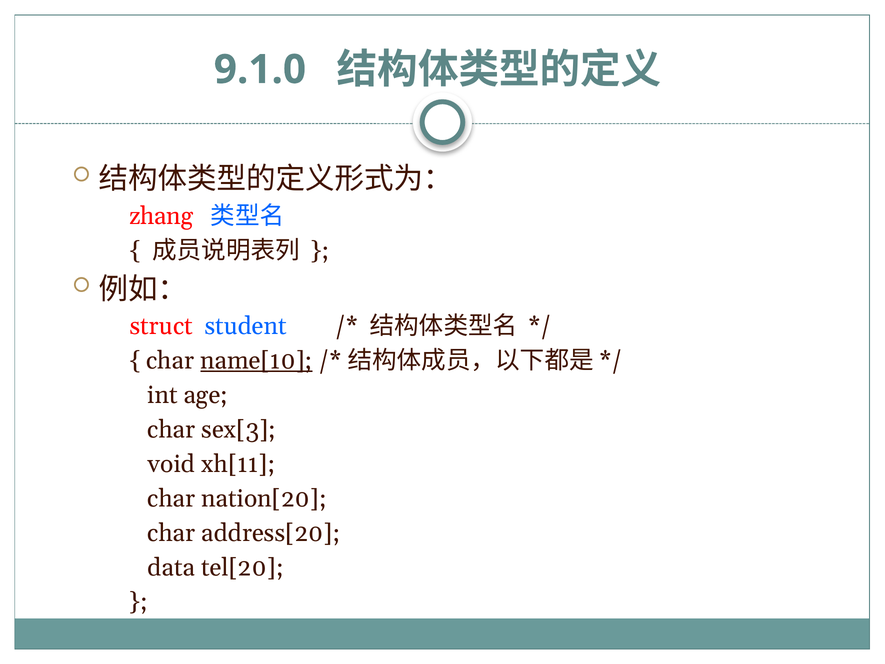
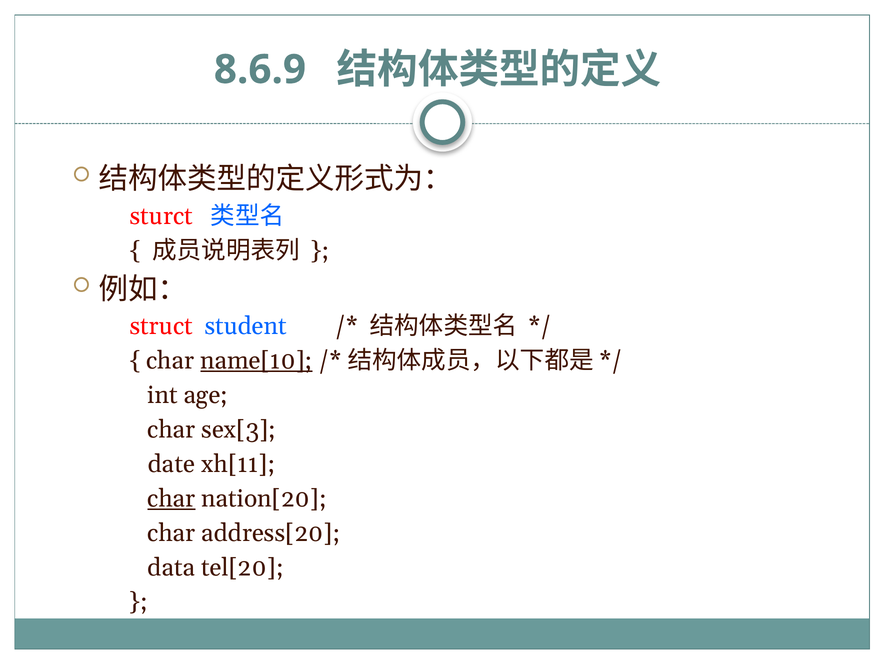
9.1.0: 9.1.0 -> 8.6.9 (260, 70)
zhang: zhang -> sturct (161, 216)
void: void -> date (171, 464)
char underline: none -> present (171, 498)
